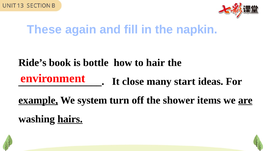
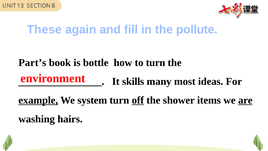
napkin: napkin -> pollute (197, 30)
Ride’s: Ride’s -> Part’s (32, 62)
to hair: hair -> turn (156, 62)
close: close -> skills (133, 81)
start: start -> most (185, 81)
off underline: none -> present (138, 100)
hairs underline: present -> none (70, 119)
